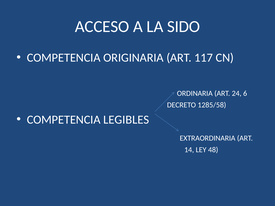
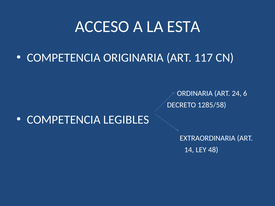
SIDO: SIDO -> ESTA (184, 27)
